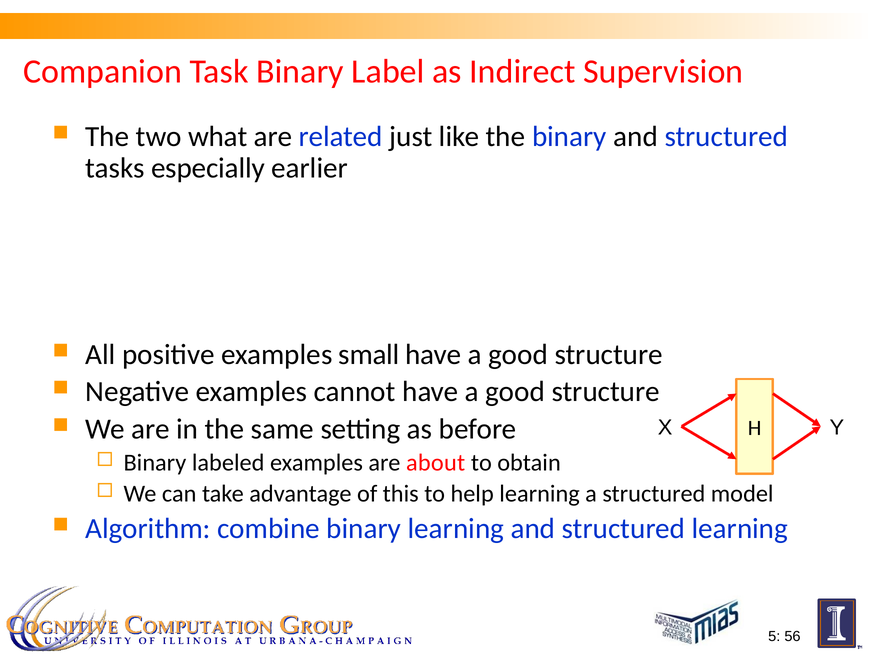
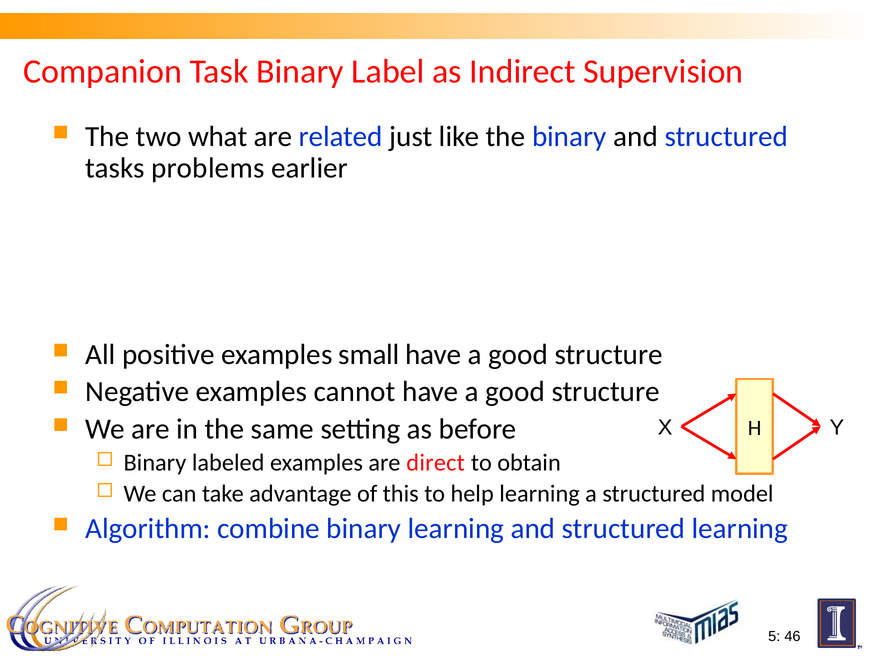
especially: especially -> problems (208, 168)
about: about -> direct (436, 463)
56: 56 -> 46 (793, 637)
